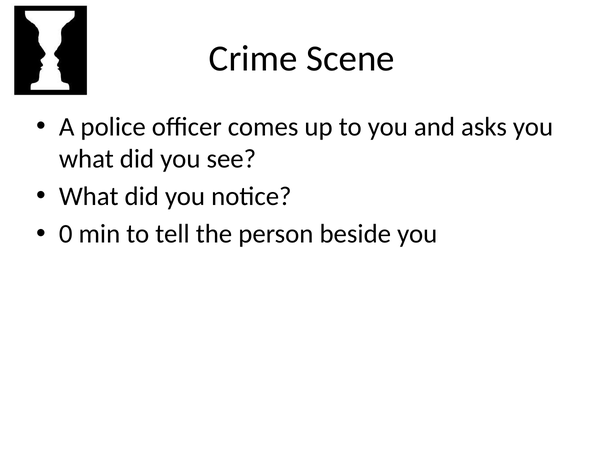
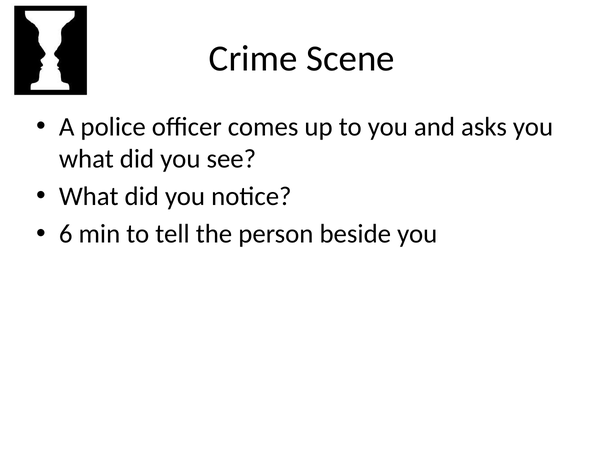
0: 0 -> 6 (66, 234)
